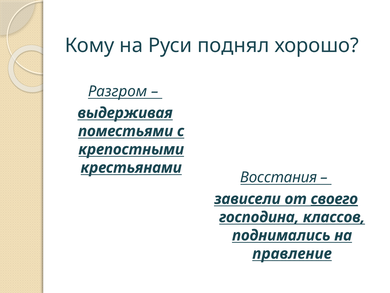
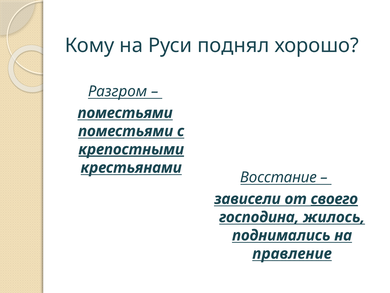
выдерживая: выдерживая -> поместьями (125, 113)
крепостными underline: none -> present (131, 149)
Восстания: Восстания -> Восстание (279, 177)
классов: классов -> жилось (334, 217)
